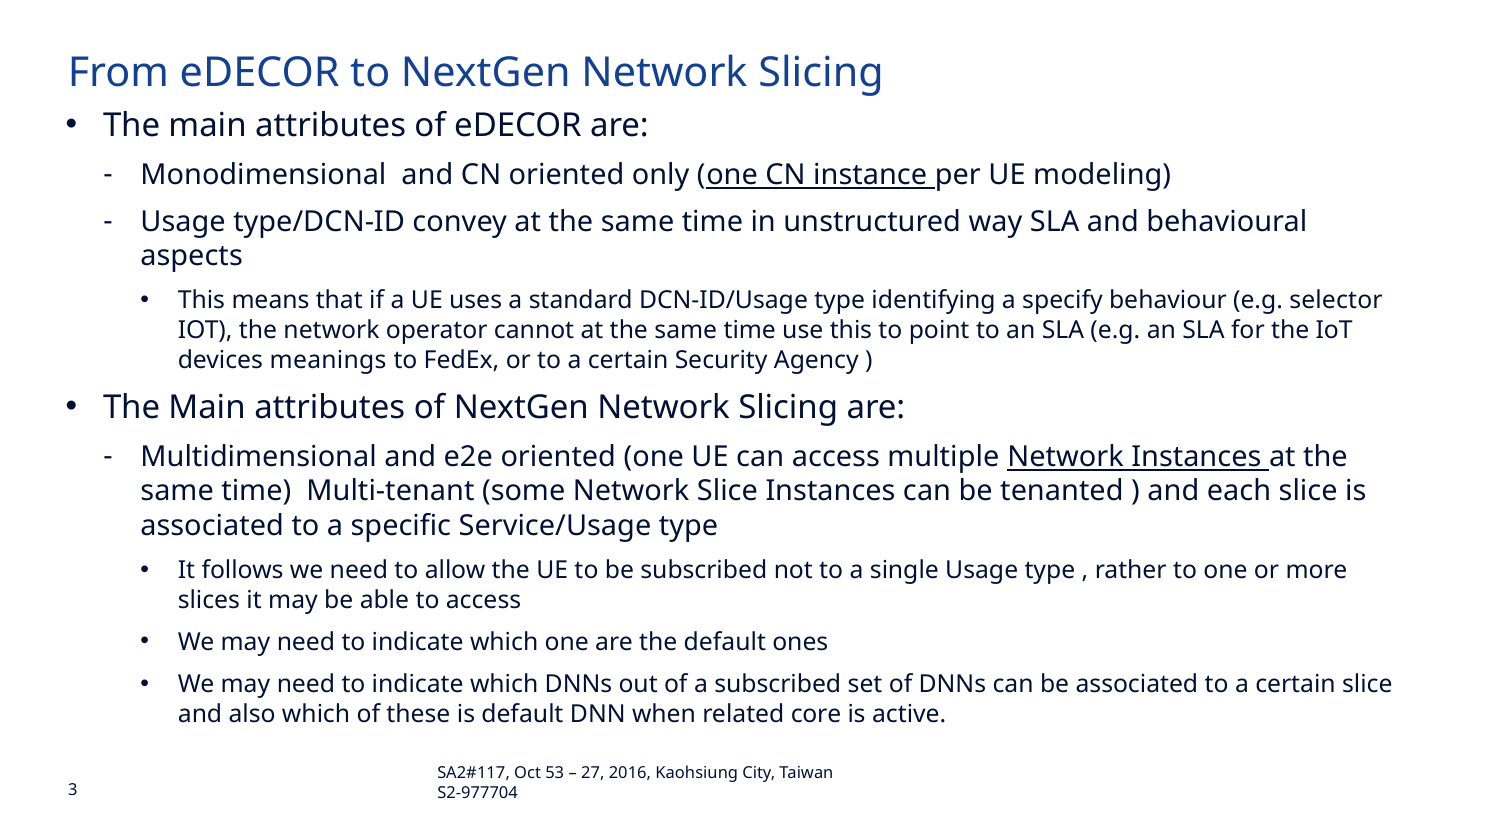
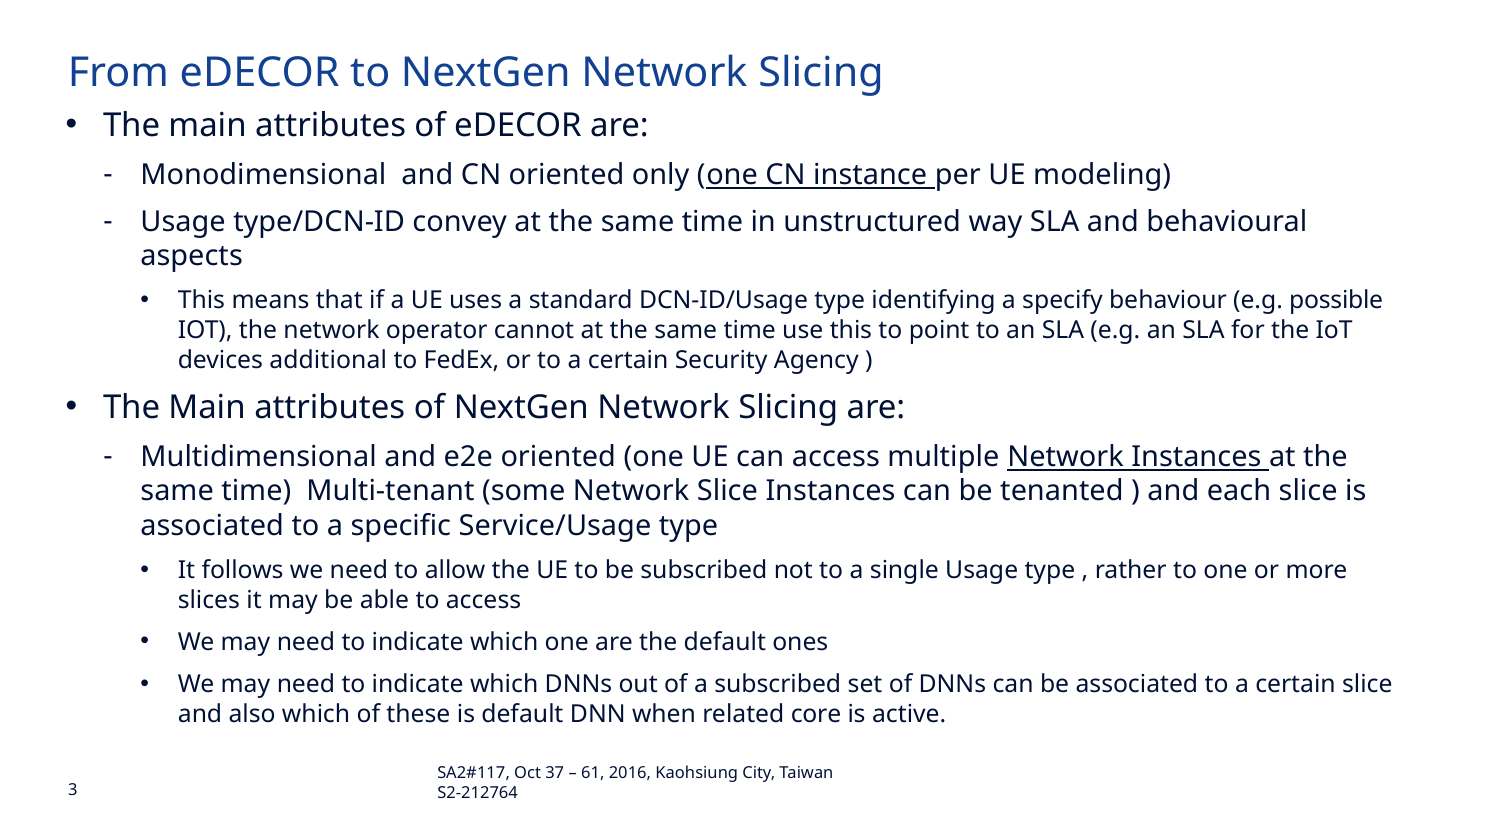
selector: selector -> possible (1336, 301)
meanings: meanings -> additional (328, 360)
53: 53 -> 37 (555, 774)
27: 27 -> 61 (593, 774)
S2-977704: S2-977704 -> S2-212764 (478, 793)
